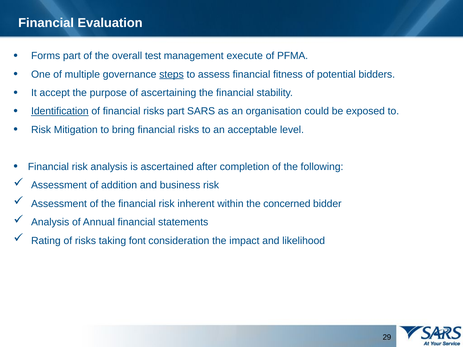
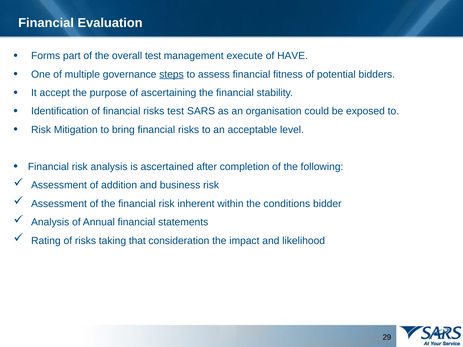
PFMA: PFMA -> HAVE (293, 56)
Identification underline: present -> none (60, 111)
risks part: part -> test (176, 111)
concerned: concerned -> conditions (287, 204)
font: font -> that (137, 241)
